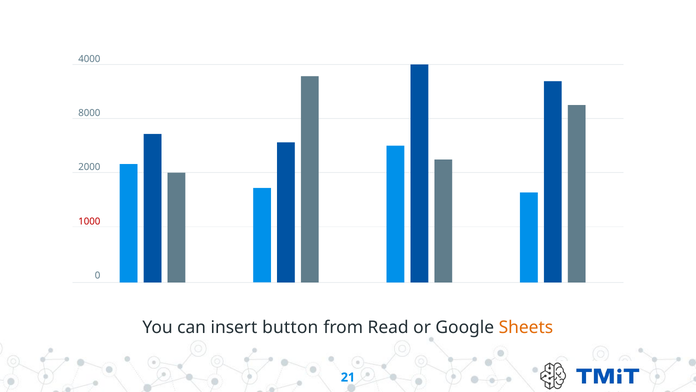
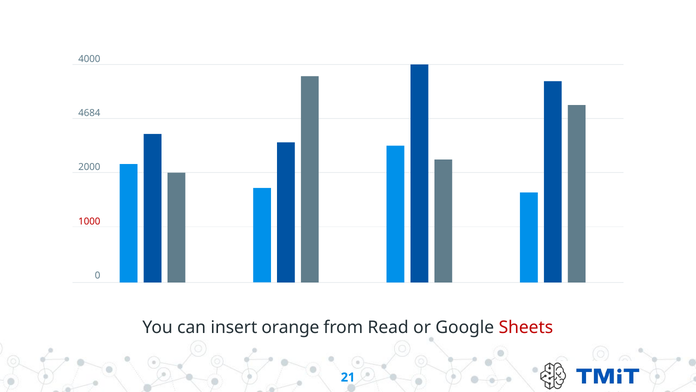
8000: 8000 -> 4684 (89, 113)
button: button -> orange (290, 327)
Sheets colour: orange -> red (526, 327)
